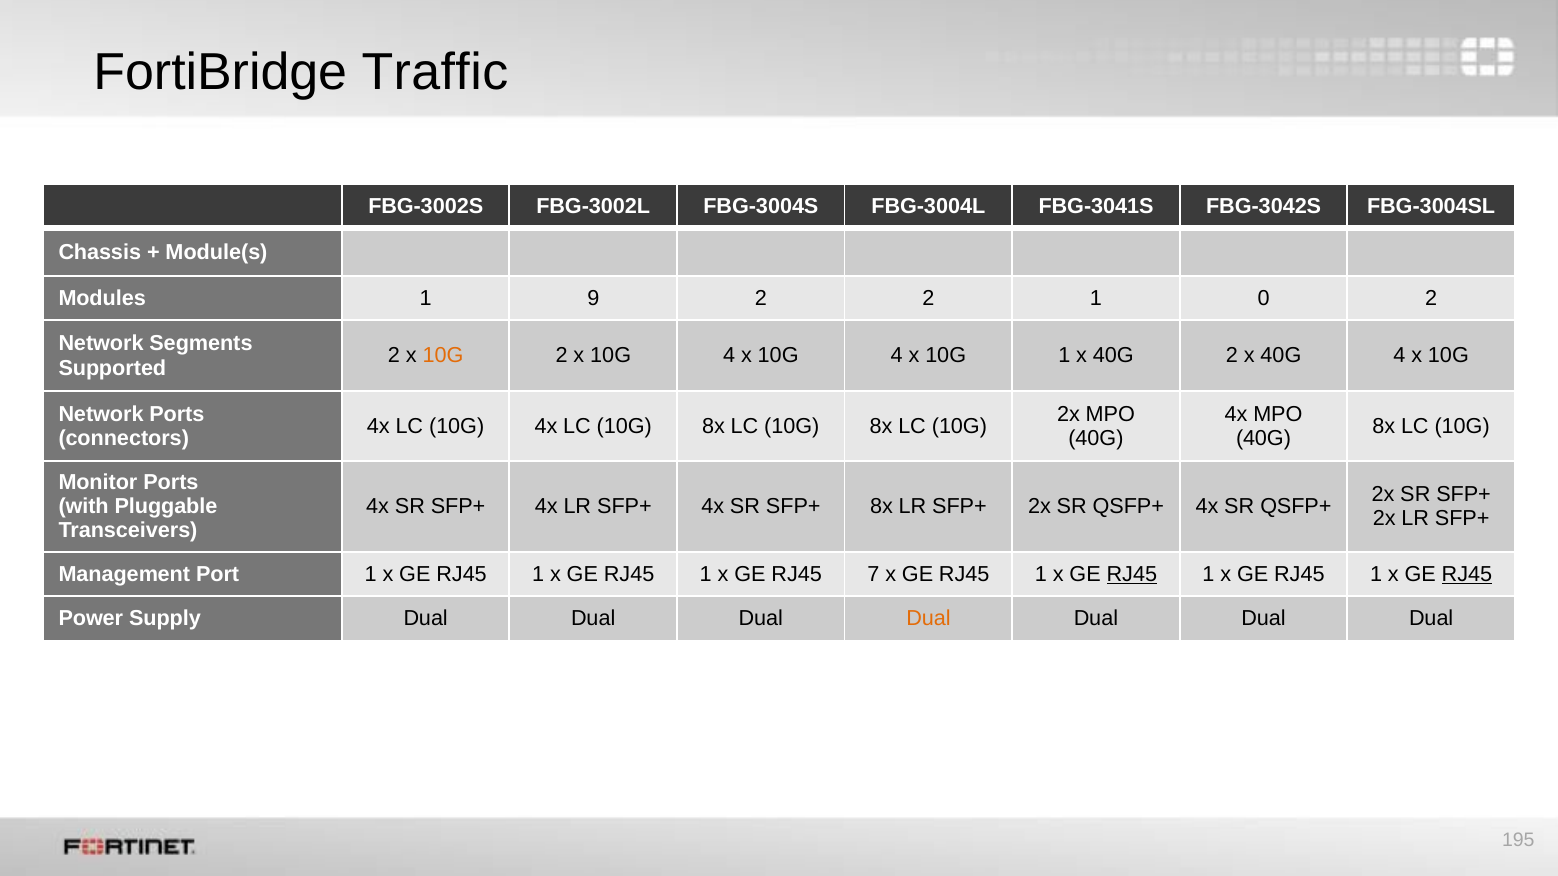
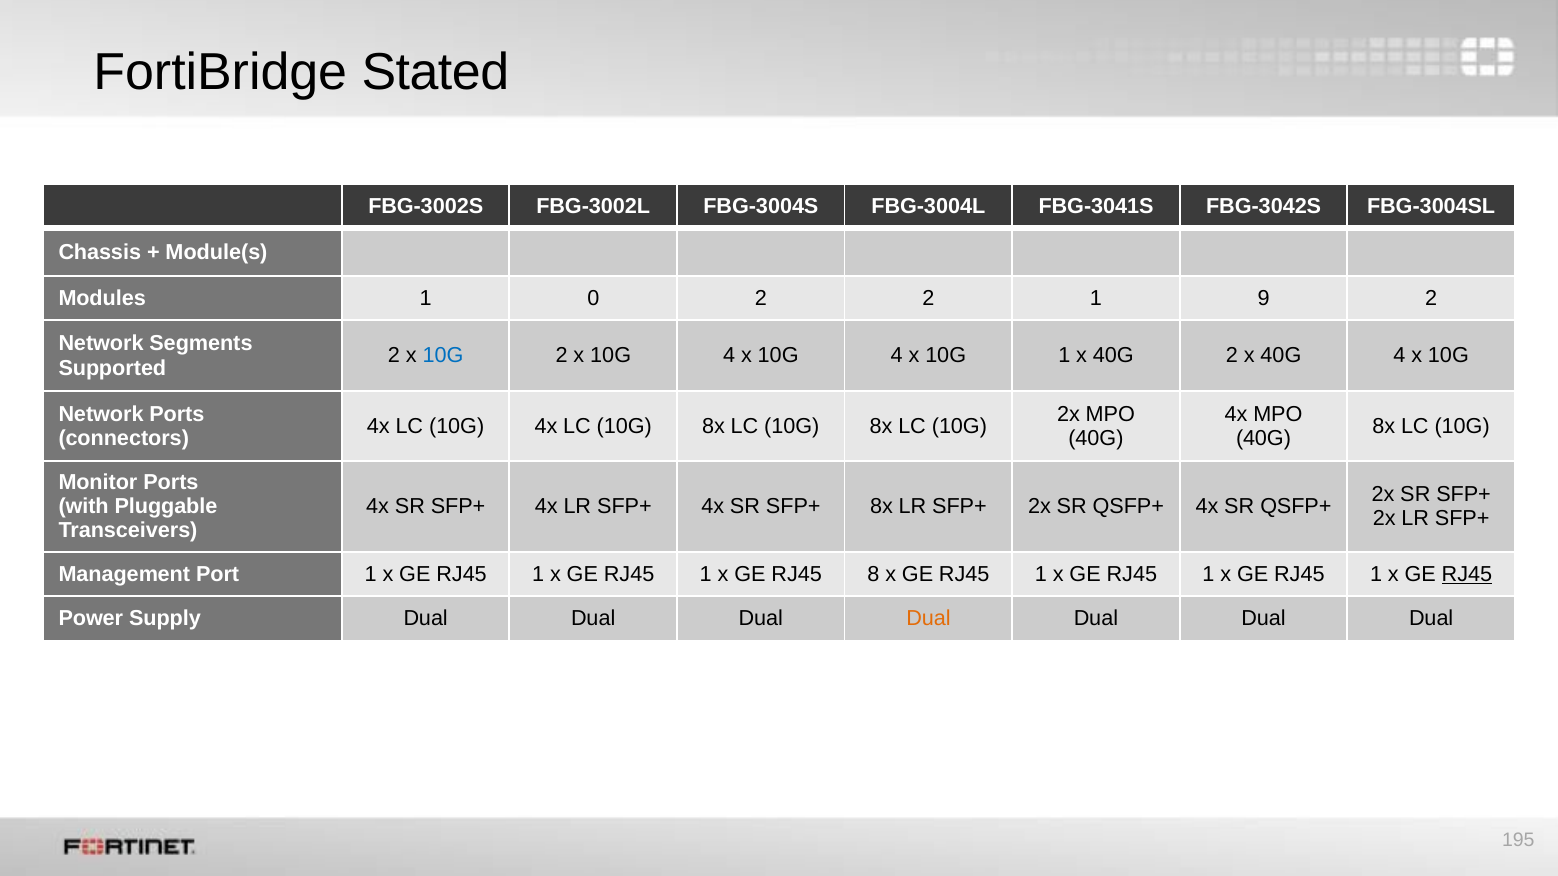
Traffic: Traffic -> Stated (435, 73)
9: 9 -> 0 (593, 299)
0: 0 -> 9 (1264, 299)
10G colour: orange -> blue (443, 356)
7: 7 -> 8 (873, 575)
RJ45 underline: present -> none (1132, 575)
